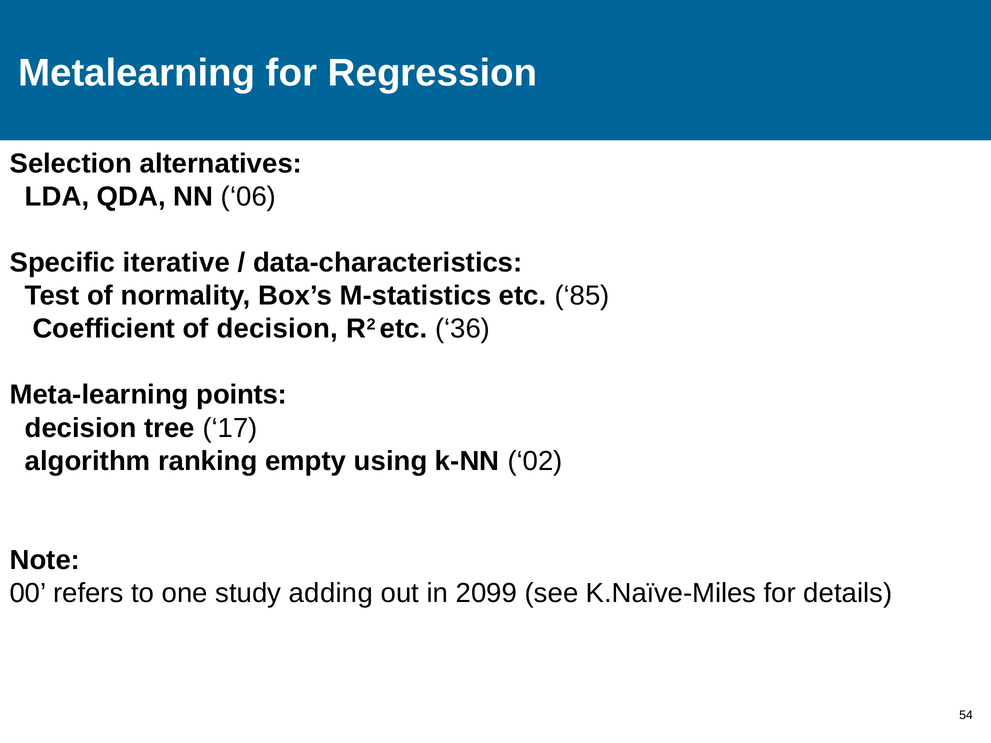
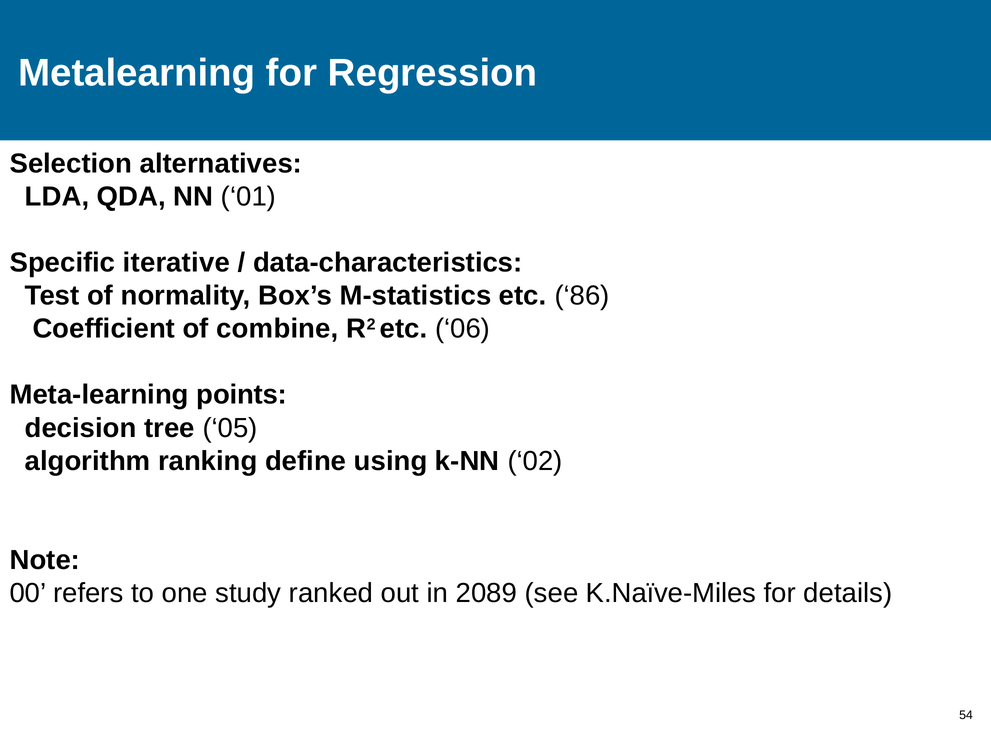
06: 06 -> 01 (248, 197)
85: 85 -> 86 (582, 296)
of decision: decision -> combine (277, 329)
36: 36 -> 06 (463, 329)
17: 17 -> 05 (230, 428)
empty: empty -> define (306, 461)
adding: adding -> ranked (331, 593)
2099: 2099 -> 2089 (486, 593)
